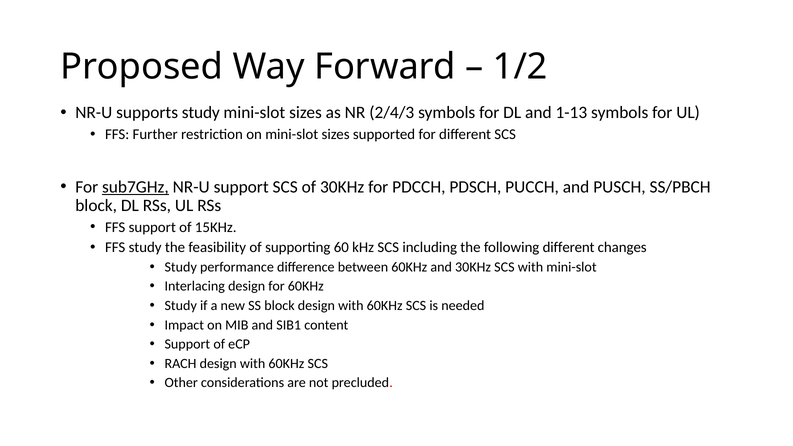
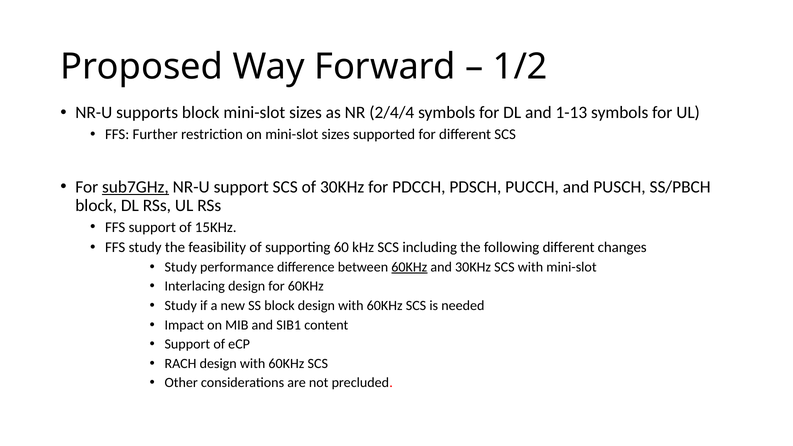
supports study: study -> block (201, 113)
2/4/3: 2/4/3 -> 2/4/4 (392, 113)
60KHz underline: none -> present (409, 267)
